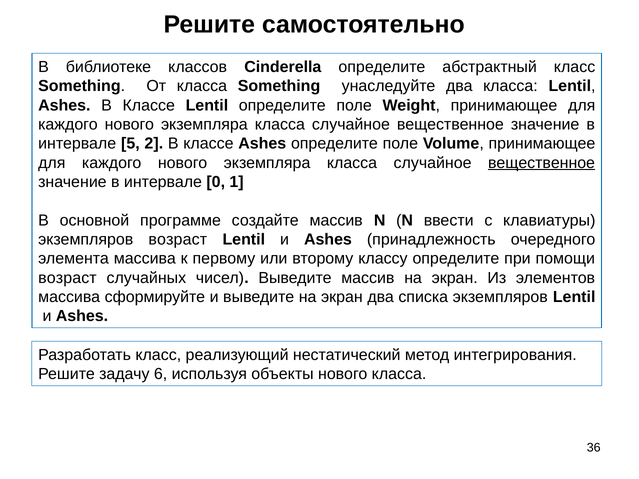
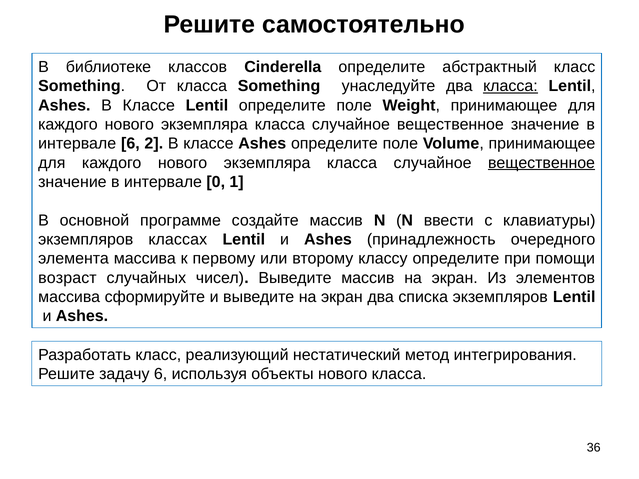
класса underline: none -> present (510, 86)
интервале 5: 5 -> 6 (130, 144)
экземпляров возраст: возраст -> классах (178, 240)
